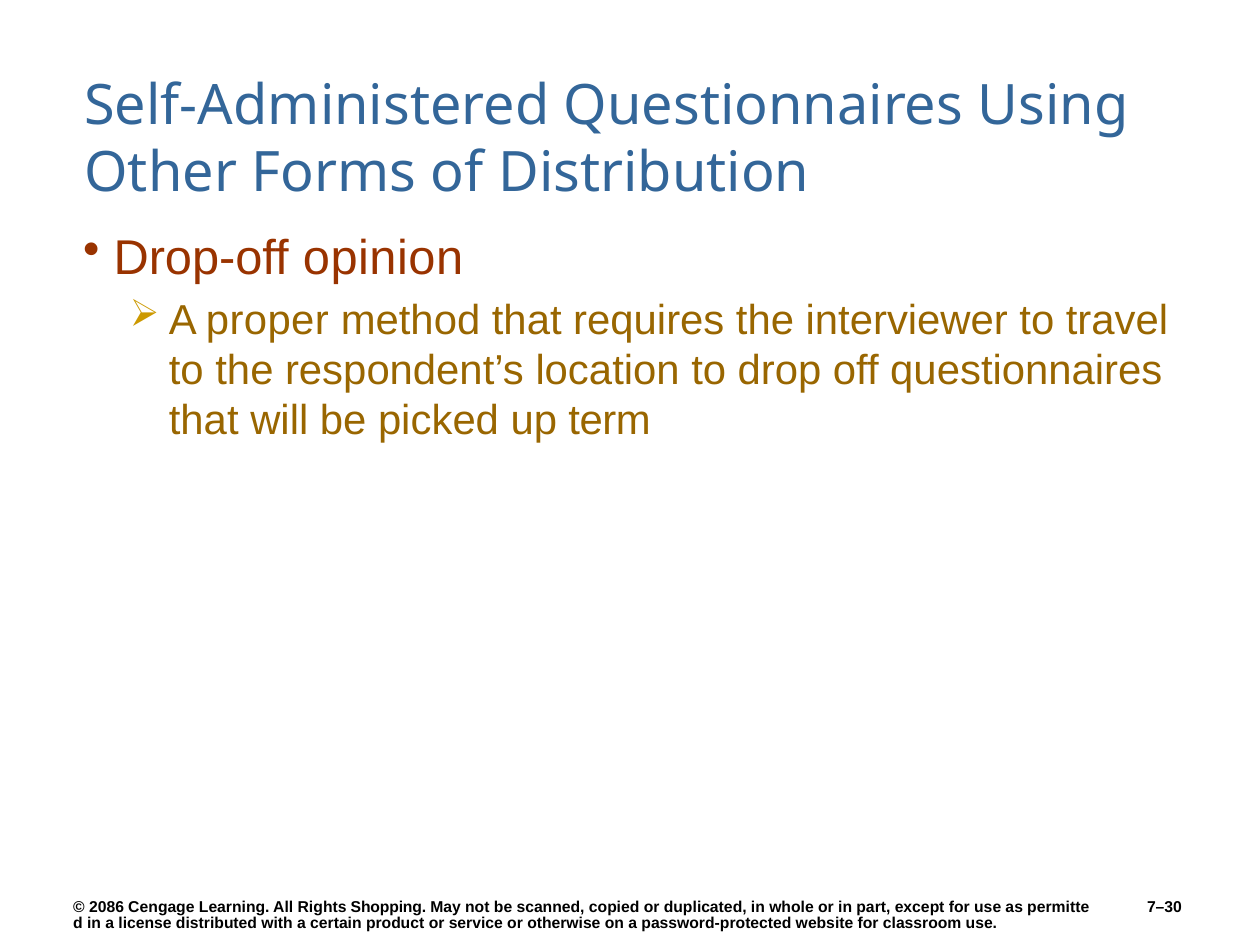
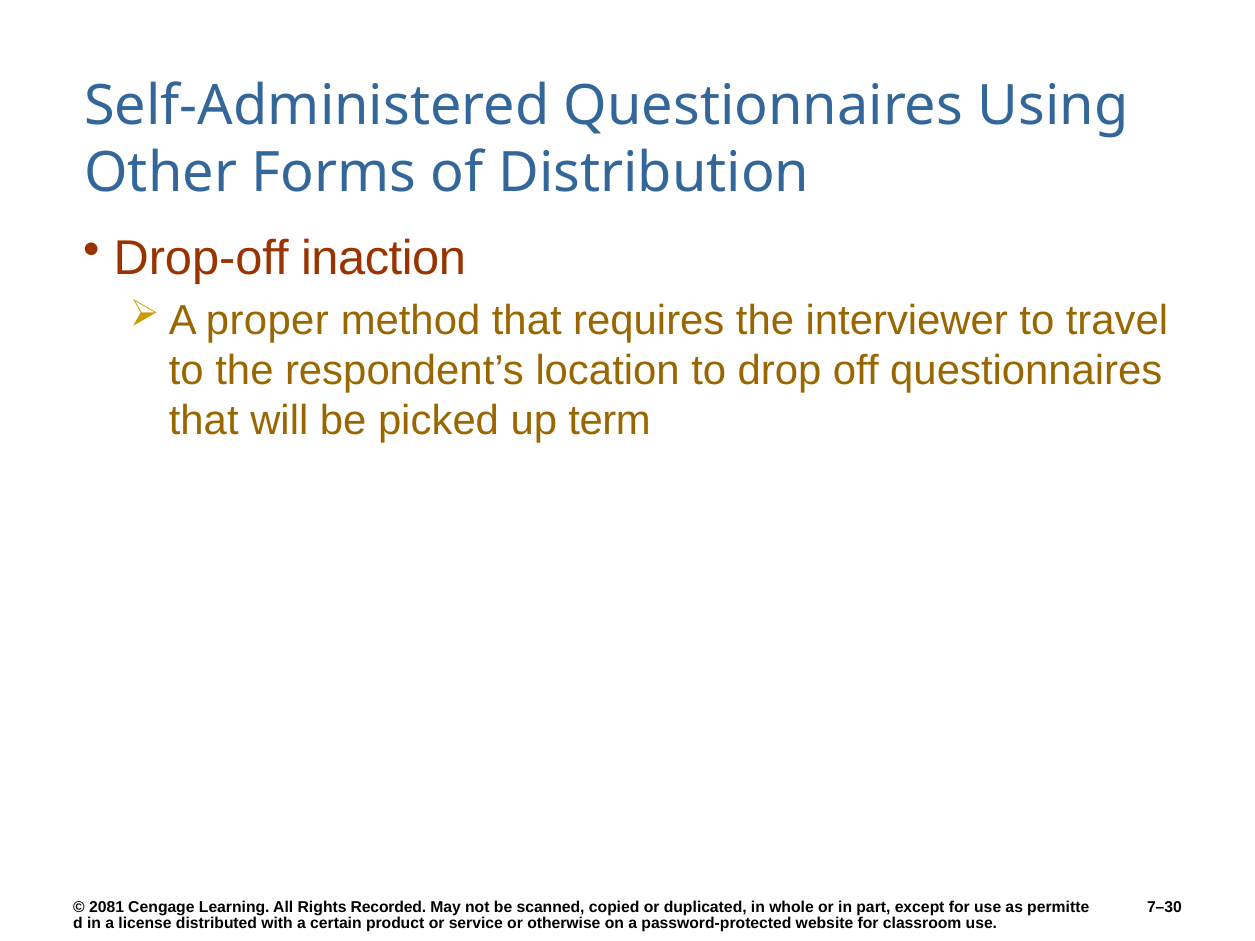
opinion: opinion -> inaction (384, 259)
2086: 2086 -> 2081 (107, 908)
Shopping: Shopping -> Recorded (388, 908)
